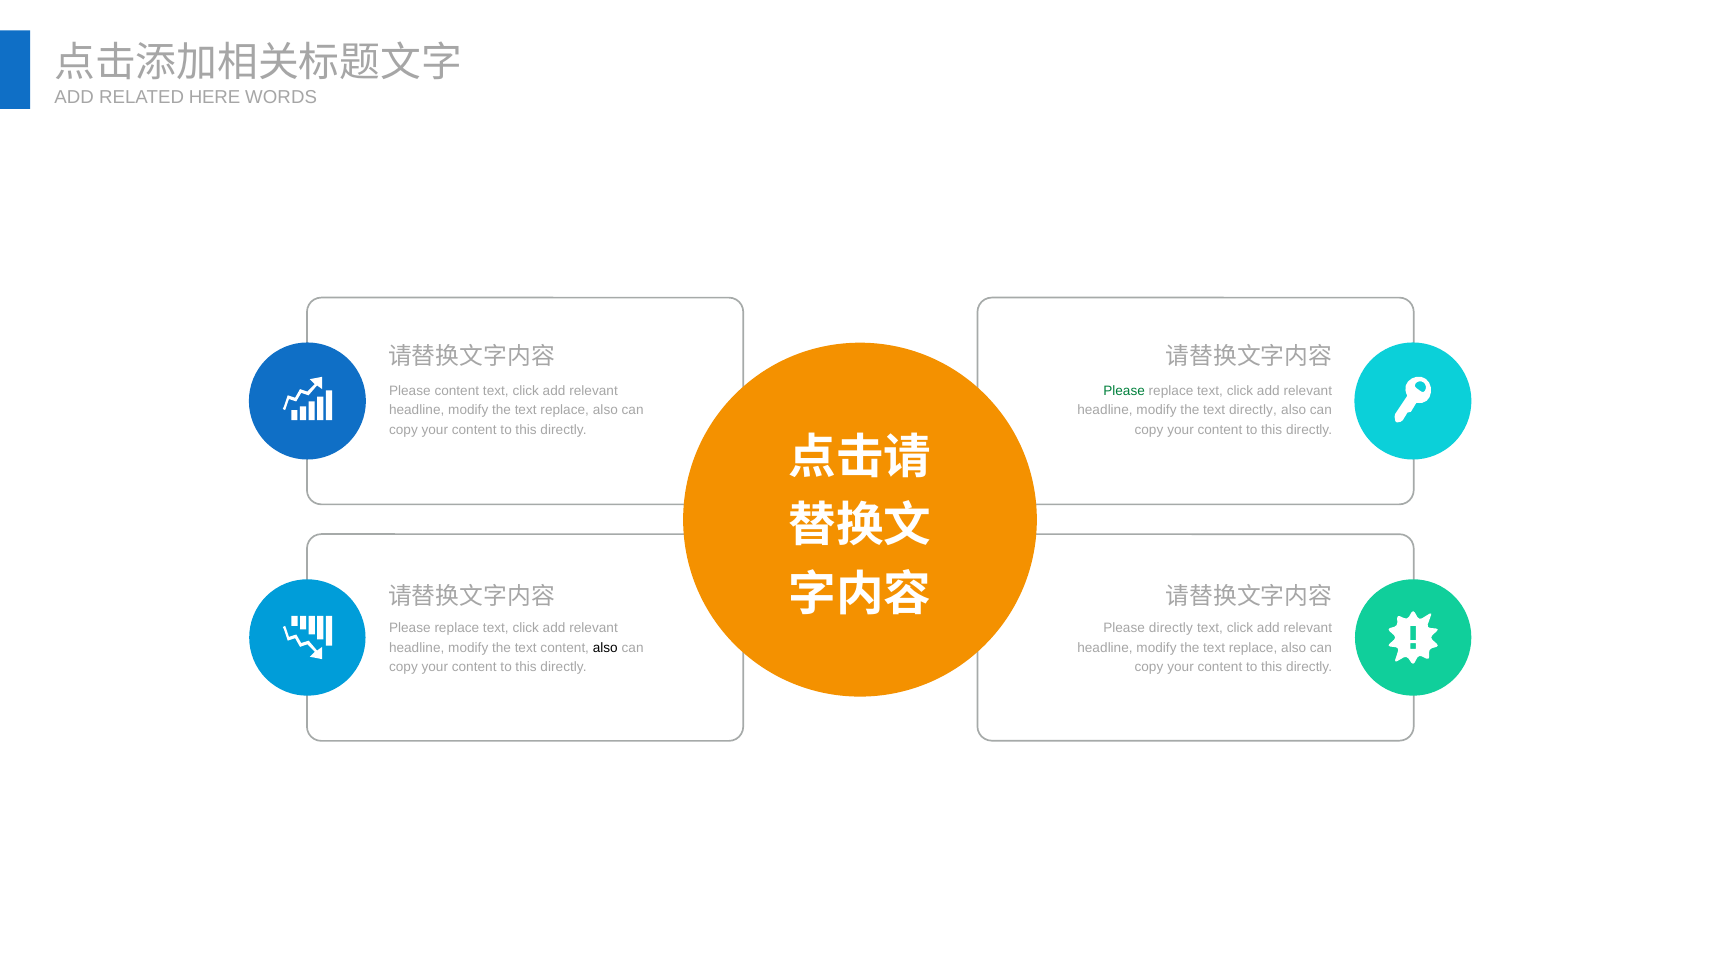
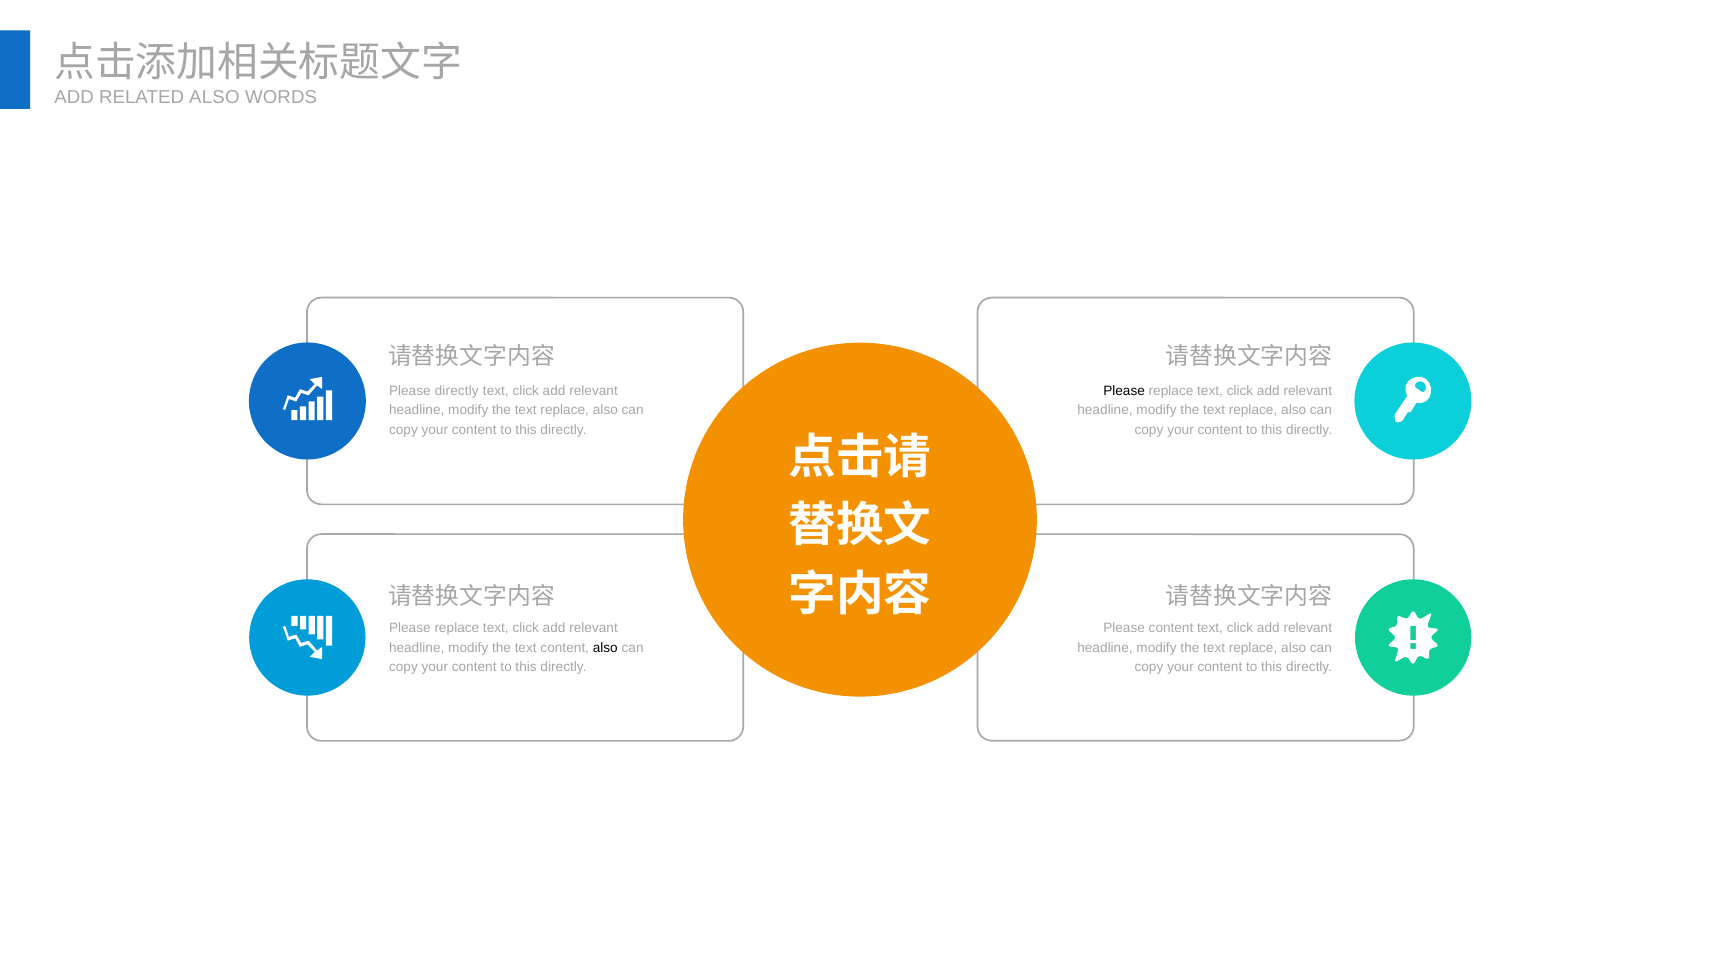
RELATED HERE: HERE -> ALSO (214, 98)
Please content: content -> directly (457, 391)
Please colour: green -> black (1124, 391)
directly: directly -> replace (1253, 410)
Please directly: directly -> content (1171, 628)
